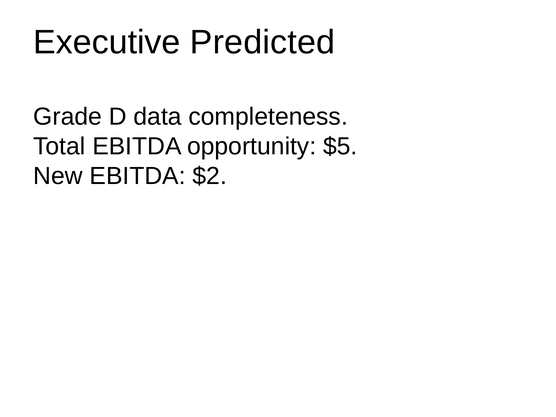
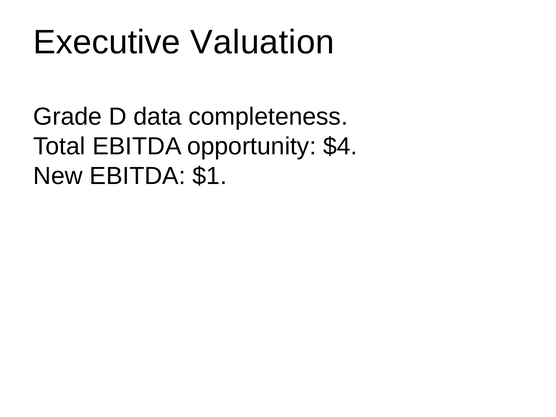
Predicted: Predicted -> Valuation (262, 42)
$5: $5 -> $4 (340, 146)
$2: $2 -> $1 (210, 176)
